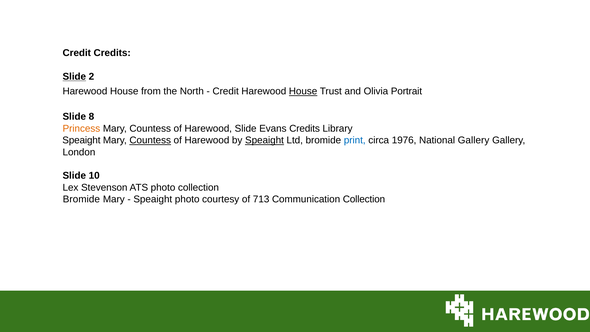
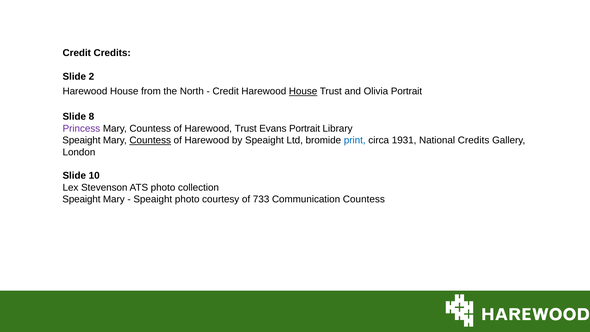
Slide underline: present -> none (74, 77)
Princess colour: orange -> purple (81, 128)
Harewood Slide: Slide -> Trust (246, 128)
Evans Credits: Credits -> Portrait (305, 128)
Speaight underline: present -> none (265, 140)
1976: 1976 -> 1931 (404, 140)
National Gallery: Gallery -> Credits (474, 140)
Bromide: Bromide -> Speaight (81, 199)
713: 713 -> 733 (261, 199)
Communication Collection: Collection -> Countess (364, 199)
